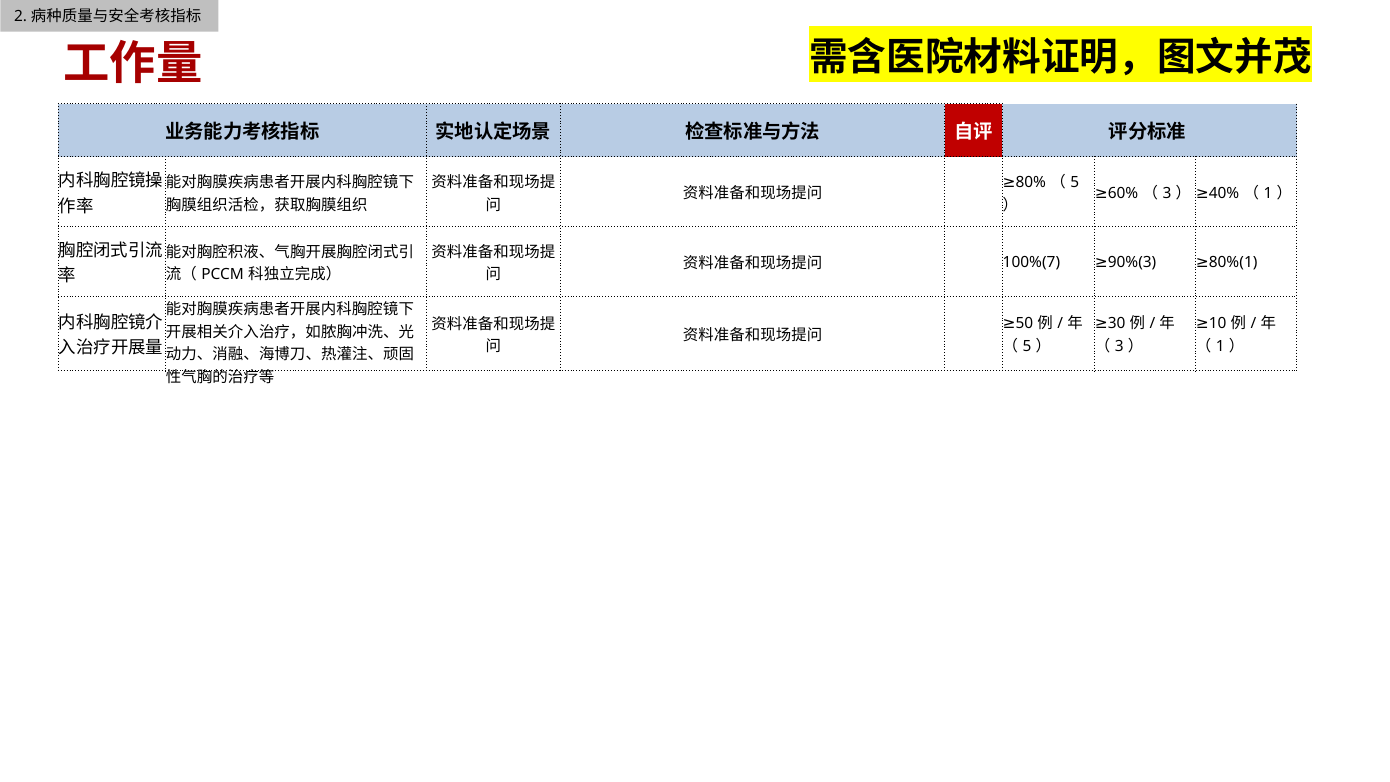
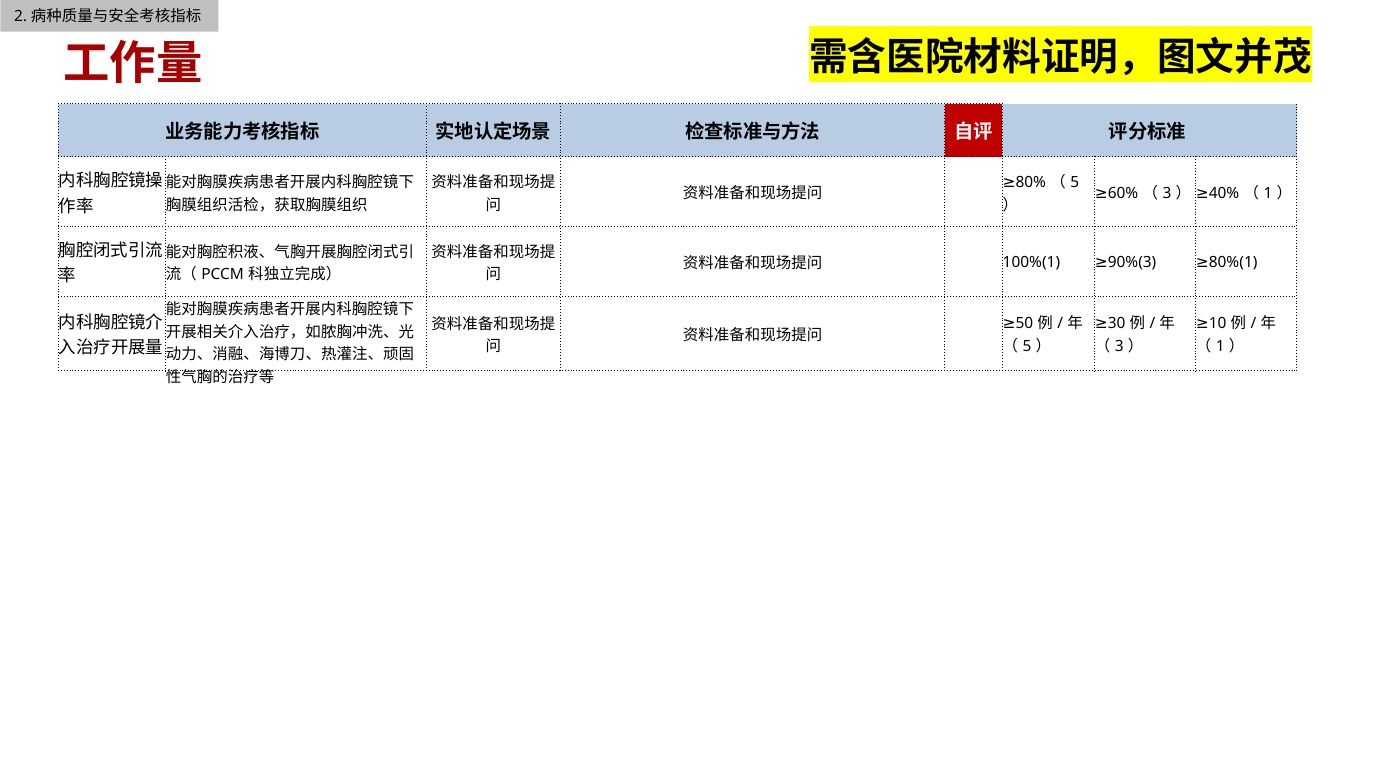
100%(7: 100%(7 -> 100%(1 (1031, 262)
